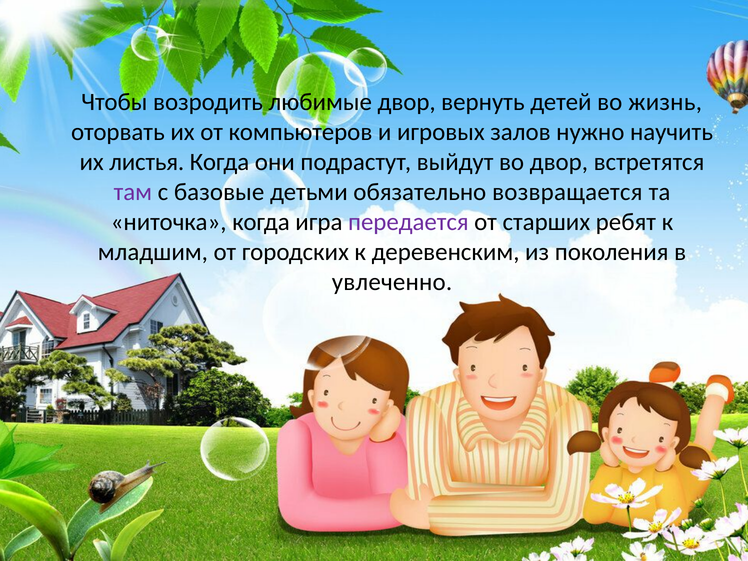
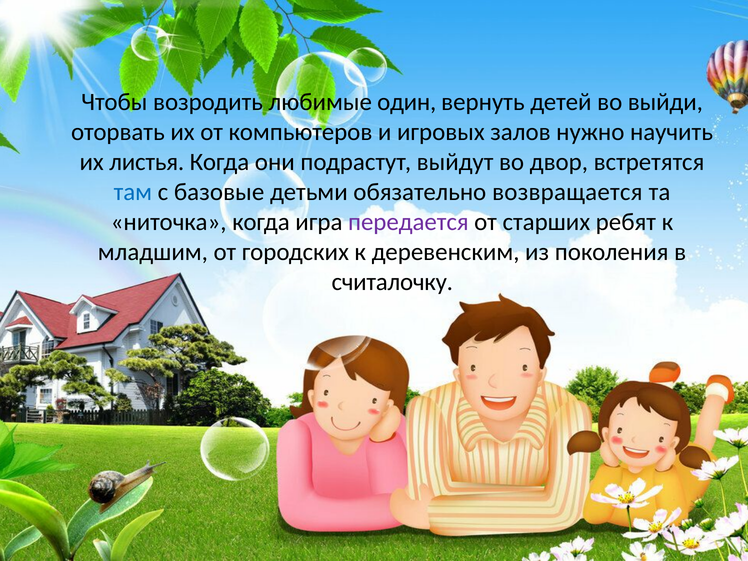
любимые двор: двор -> один (407, 102)
жизнь: жизнь -> выйди (665, 102)
там colour: purple -> blue (133, 192)
увлеченно: увлеченно -> считалочку (392, 282)
